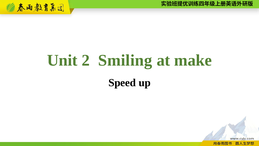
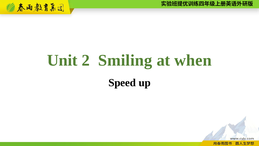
make: make -> when (193, 60)
